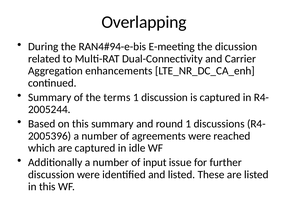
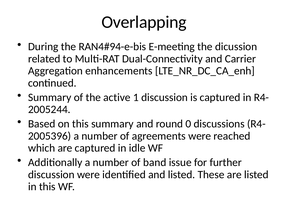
terms: terms -> active (117, 97)
round 1: 1 -> 0 (188, 124)
input: input -> band (155, 162)
